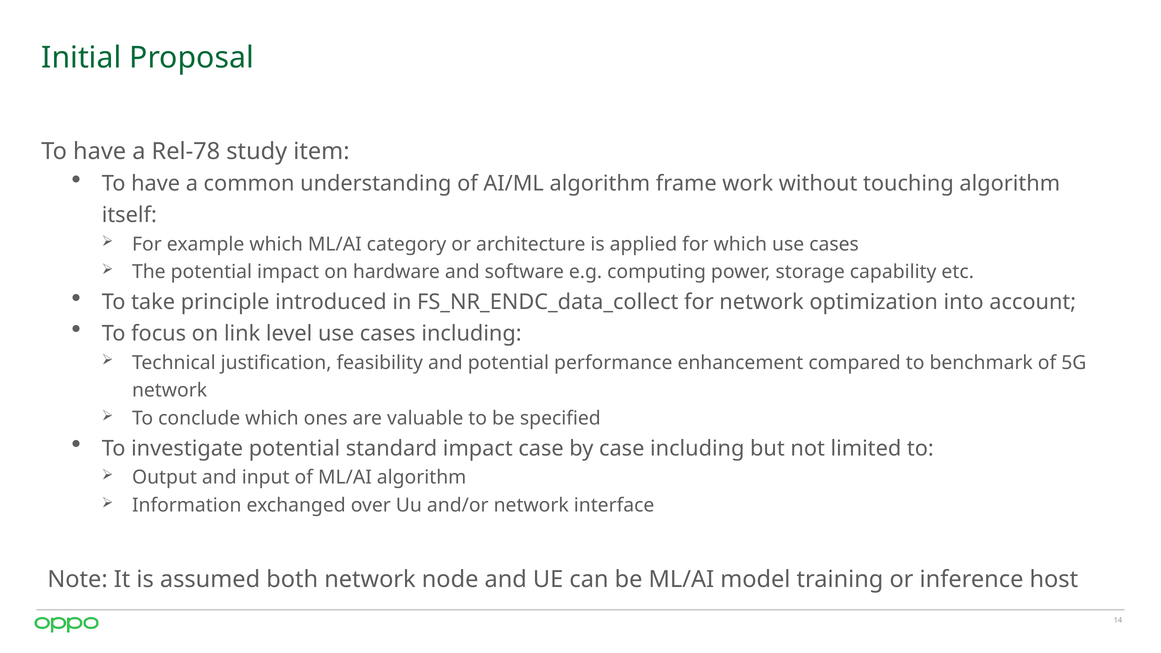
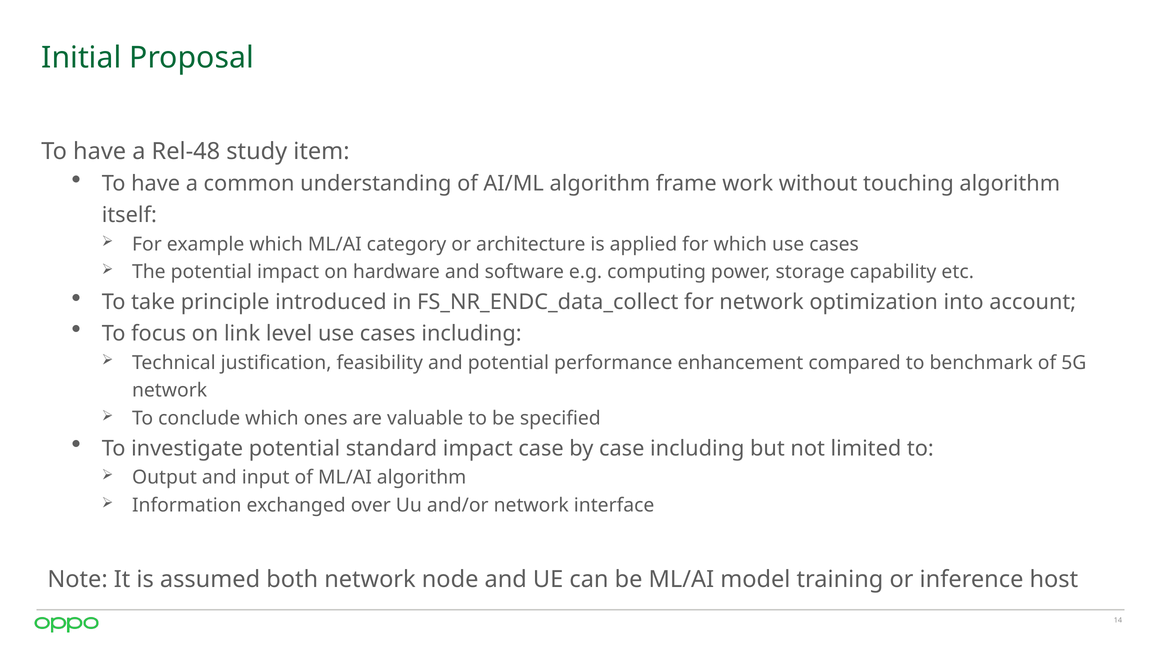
Rel-78: Rel-78 -> Rel-48 (186, 151)
